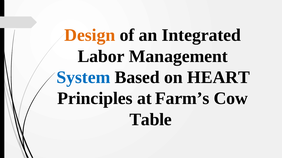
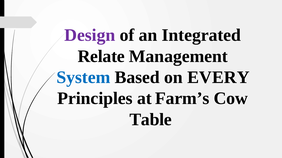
Design colour: orange -> purple (90, 35)
Labor: Labor -> Relate (101, 56)
HEART: HEART -> EVERY (218, 78)
